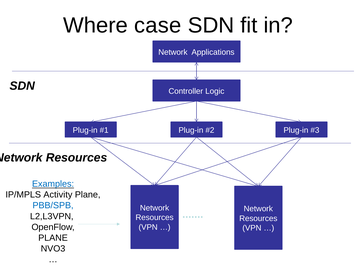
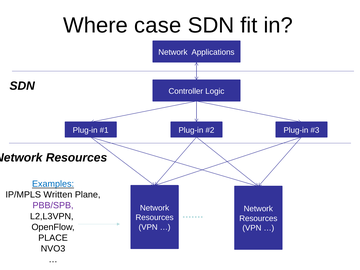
Activity: Activity -> Written (58, 195)
PBB/SPB colour: blue -> purple (53, 206)
PLANE: PLANE -> PLACE (53, 238)
